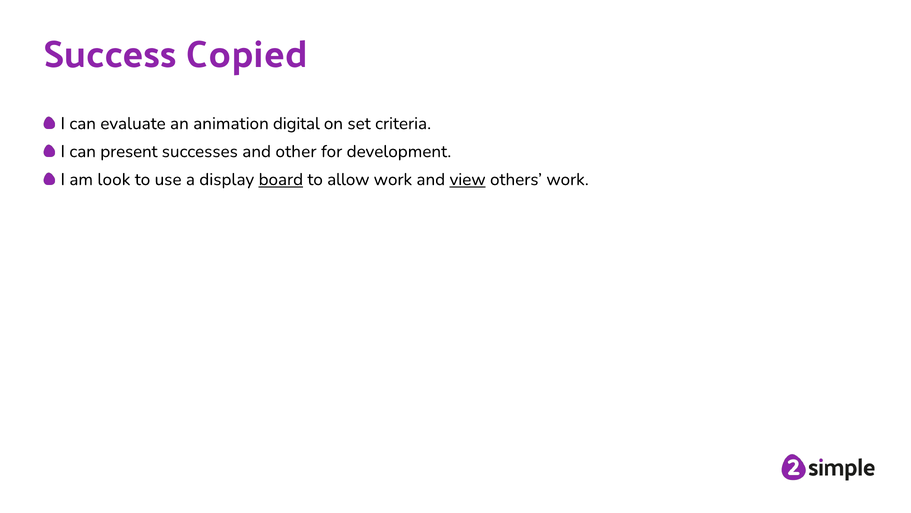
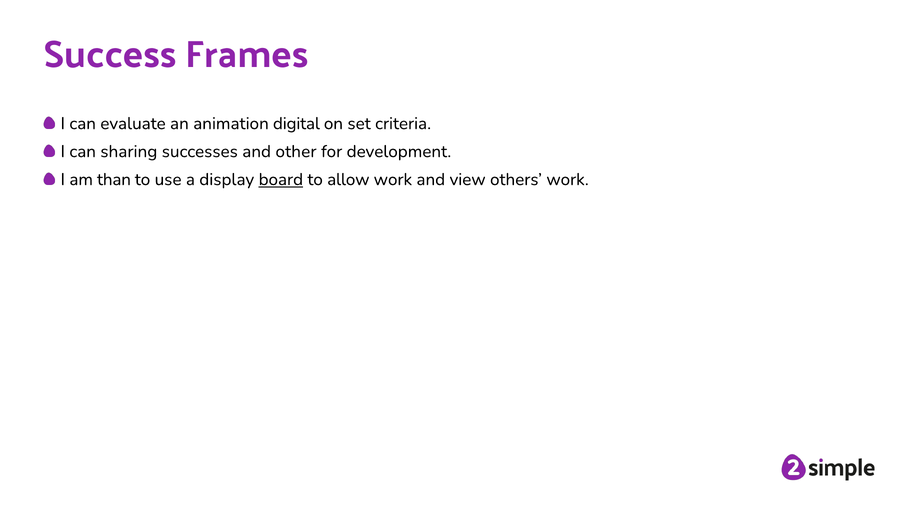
Copied: Copied -> Frames (247, 54)
present: present -> sharing (129, 151)
look: look -> than (114, 179)
view underline: present -> none (468, 179)
